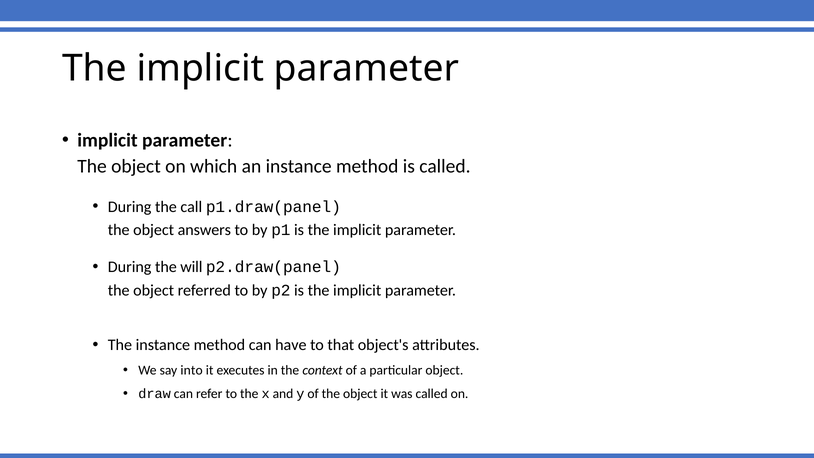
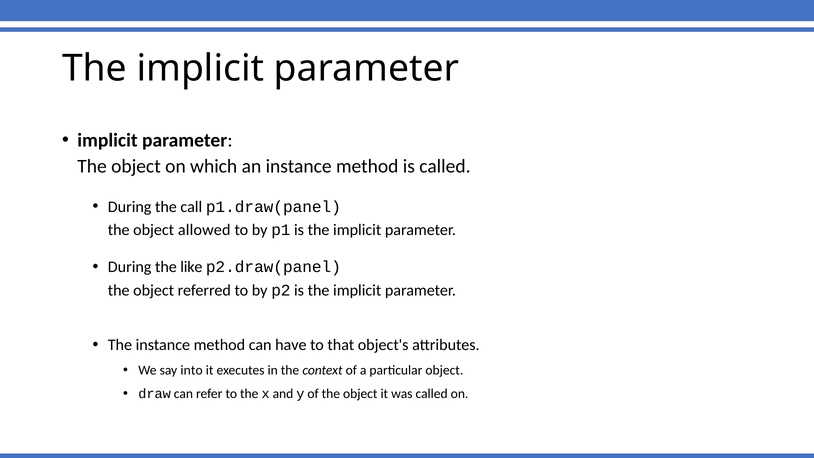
answers: answers -> allowed (204, 230)
will: will -> like (191, 267)
